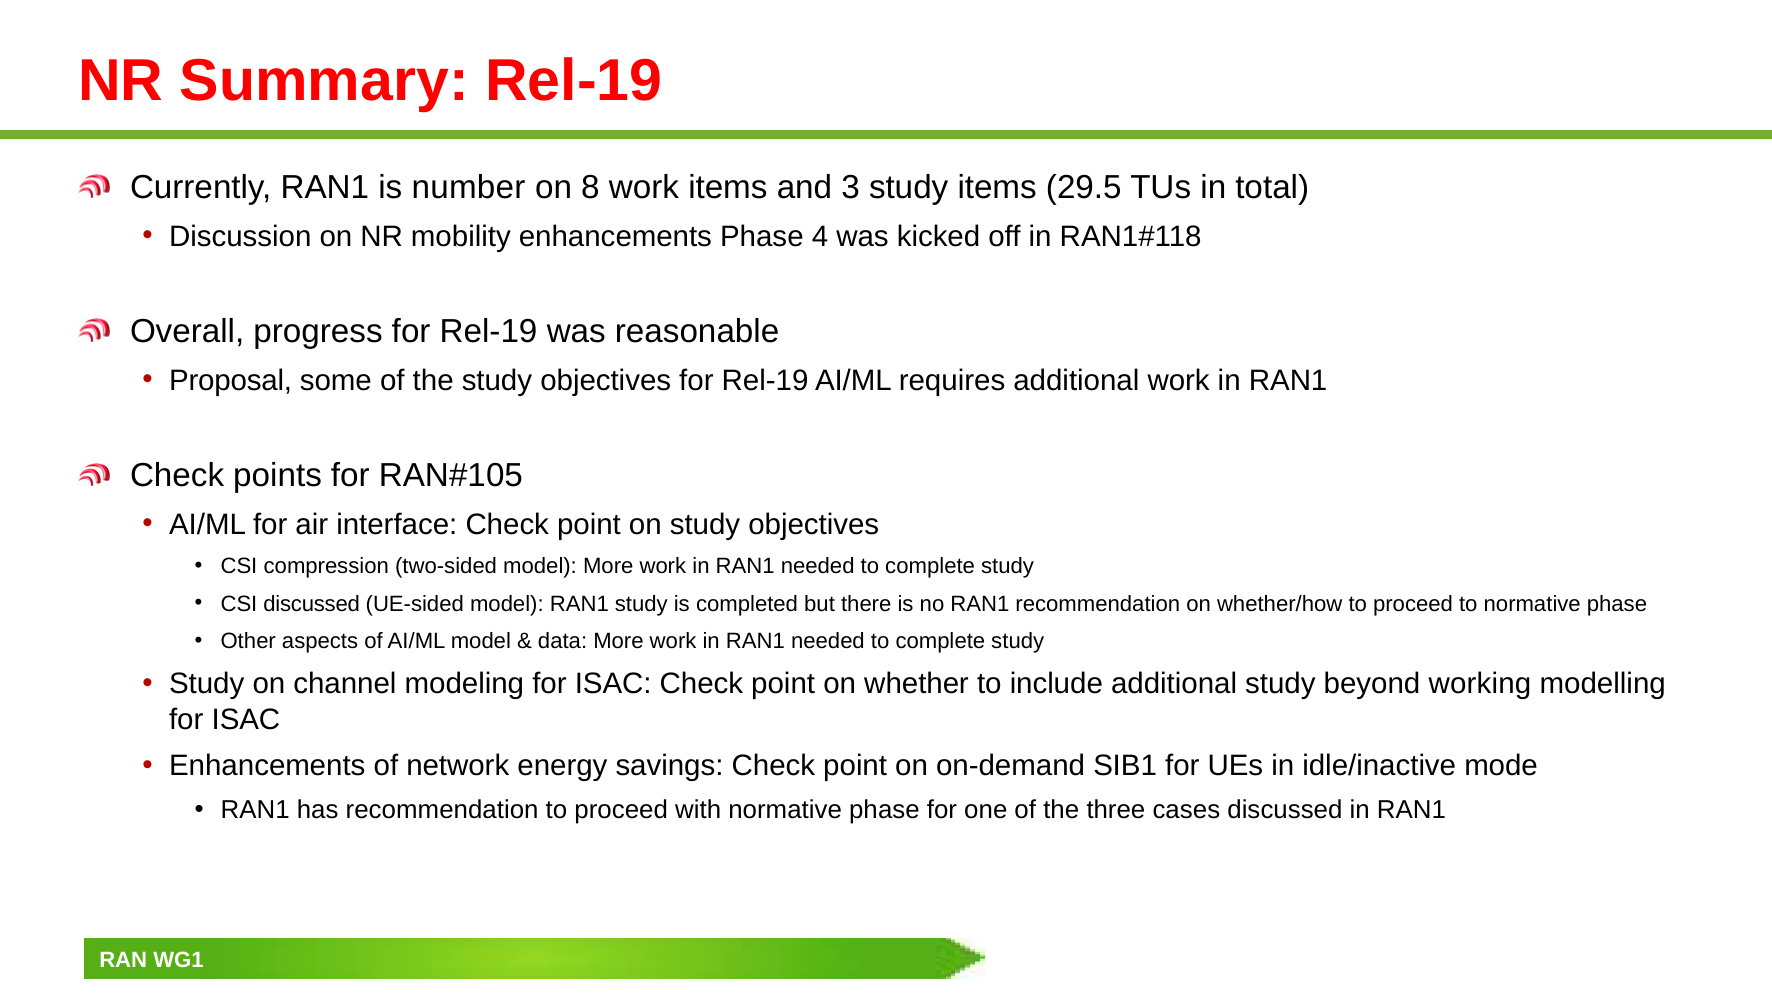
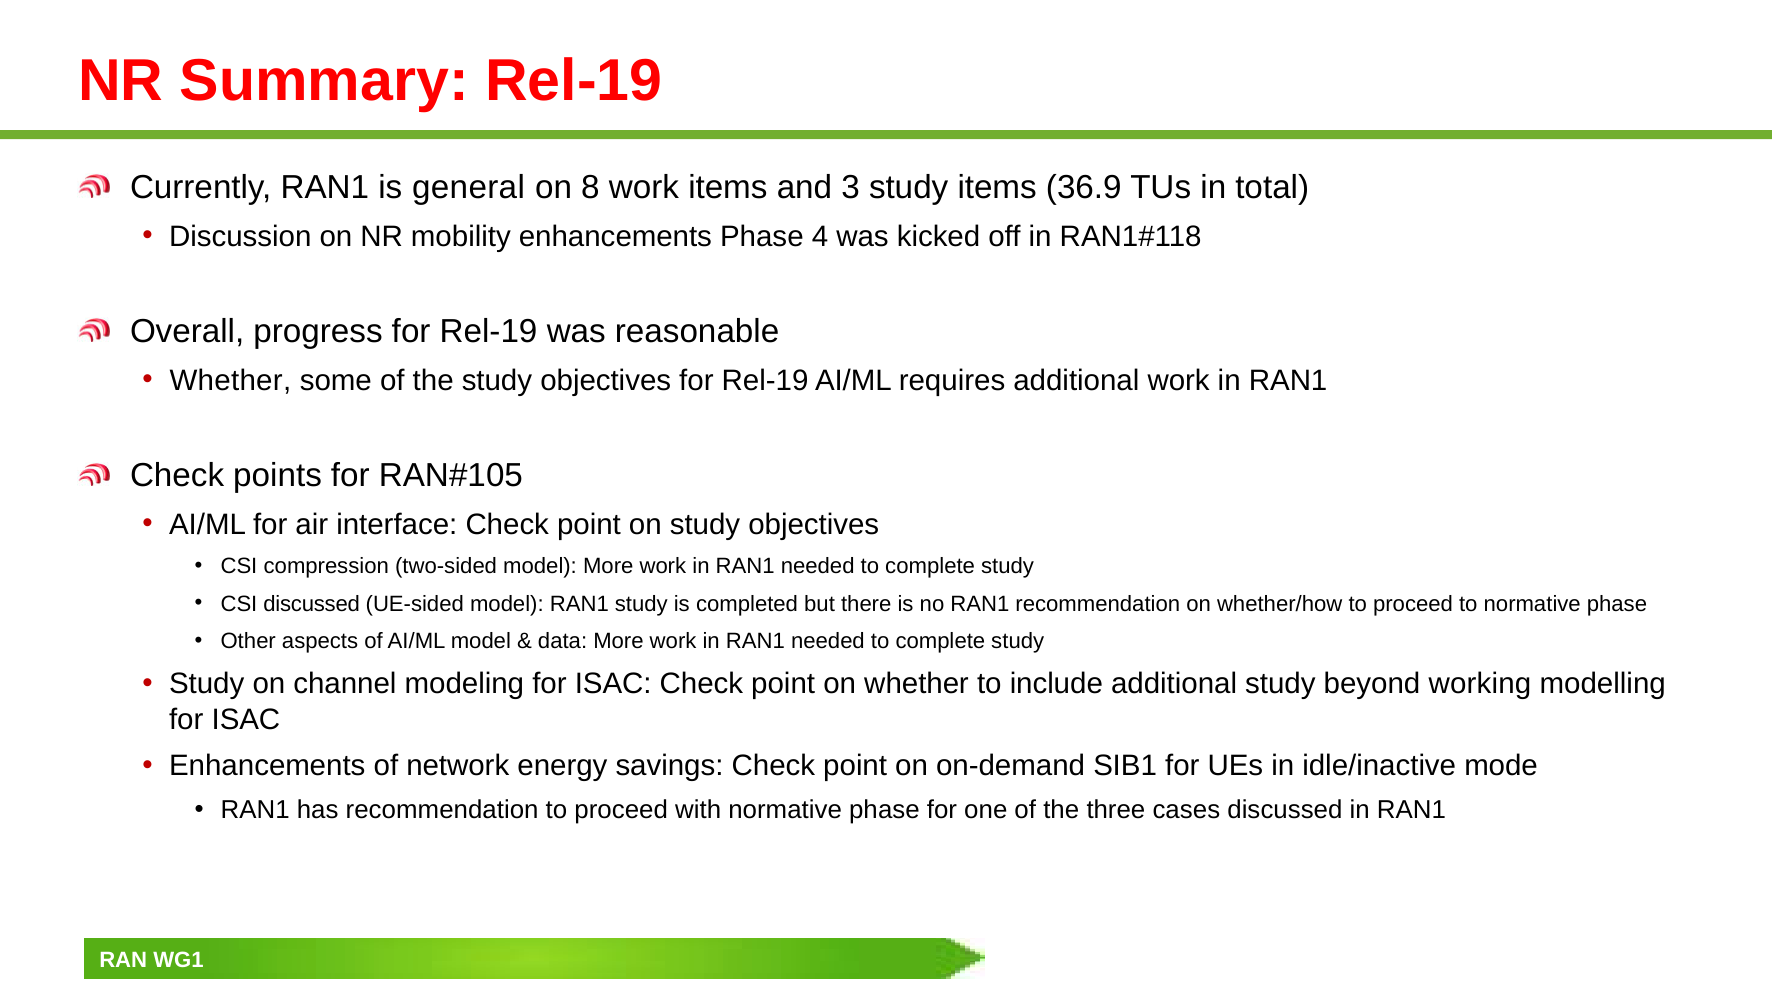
number: number -> general (468, 188)
29.5: 29.5 -> 36.9 (1084, 188)
Proposal: Proposal -> Whether (230, 380)
